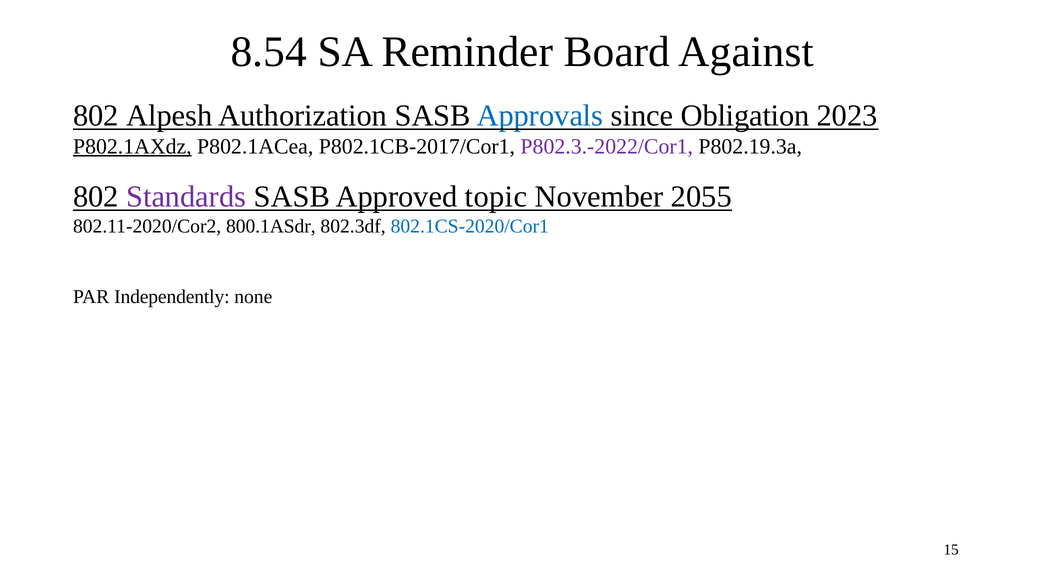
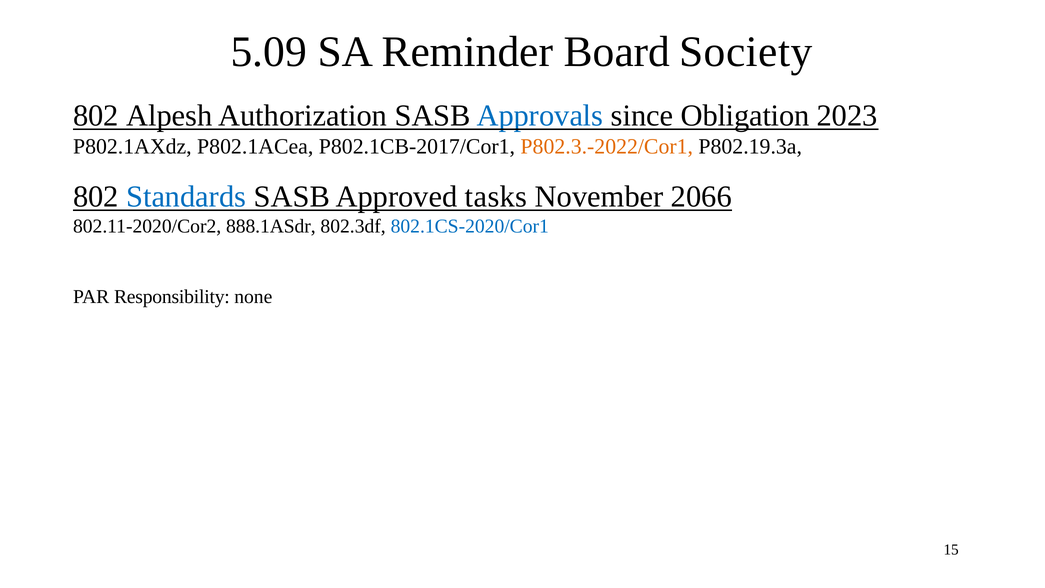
8.54: 8.54 -> 5.09 (269, 52)
Against: Against -> Society (746, 52)
P802.1AXdz underline: present -> none (132, 146)
P802.3.-2022/Cor1 colour: purple -> orange (607, 146)
Standards colour: purple -> blue (186, 197)
topic: topic -> tasks (496, 197)
2055: 2055 -> 2066 (701, 197)
800.1ASdr: 800.1ASdr -> 888.1ASdr (271, 226)
Independently: Independently -> Responsibility (172, 297)
